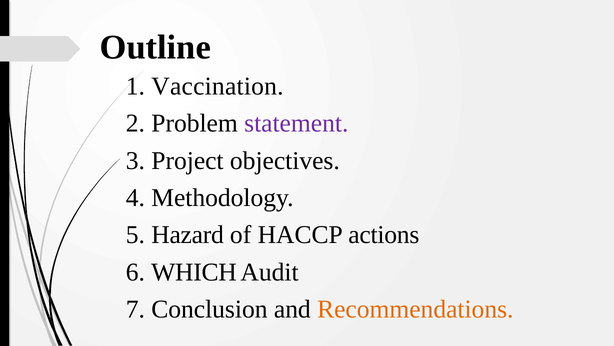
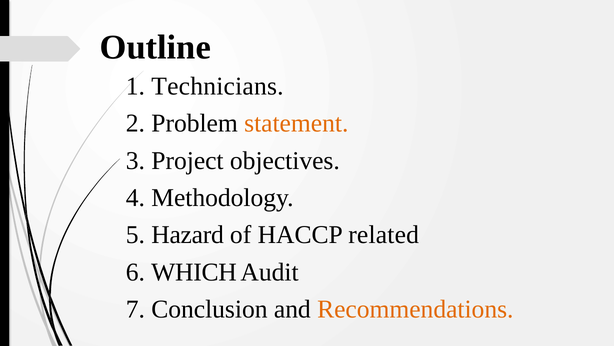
Vaccination: Vaccination -> Technicians (217, 86)
statement colour: purple -> orange (296, 123)
actions: actions -> related (384, 234)
